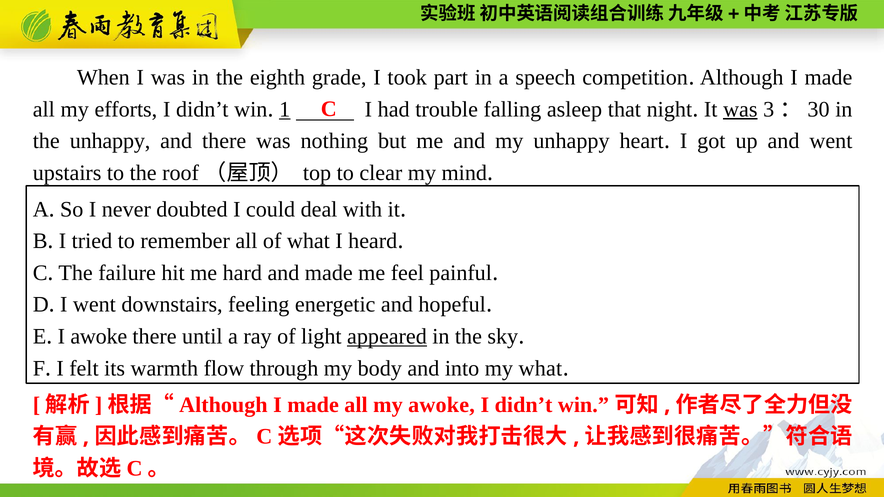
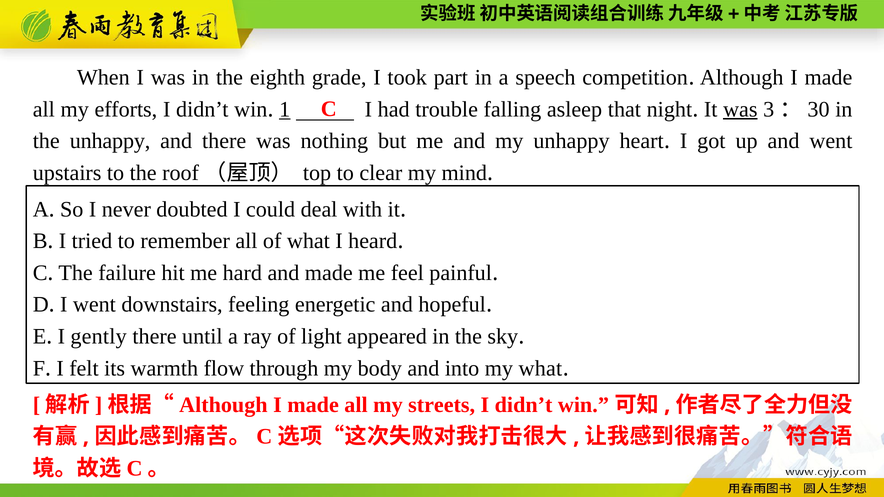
I awoke: awoke -> gently (99, 337)
appeared underline: present -> none (387, 337)
my awoke: awoke -> streets (442, 405)
